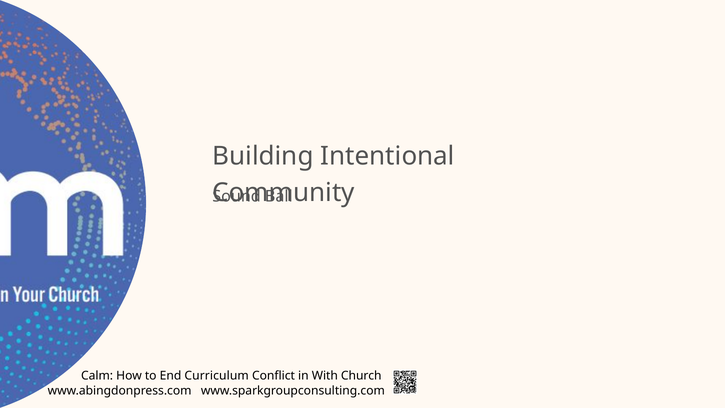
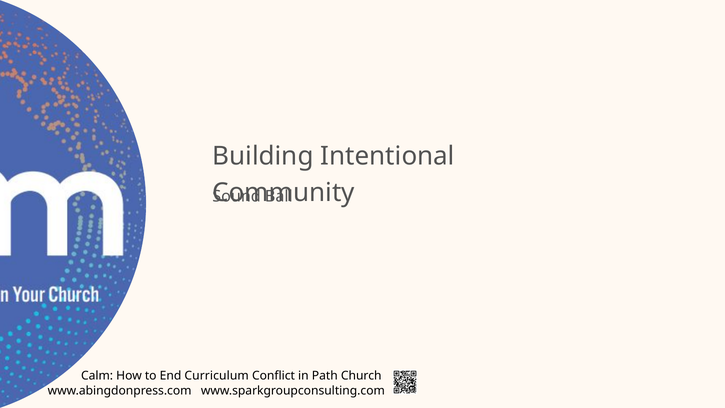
With: With -> Path (325, 376)
